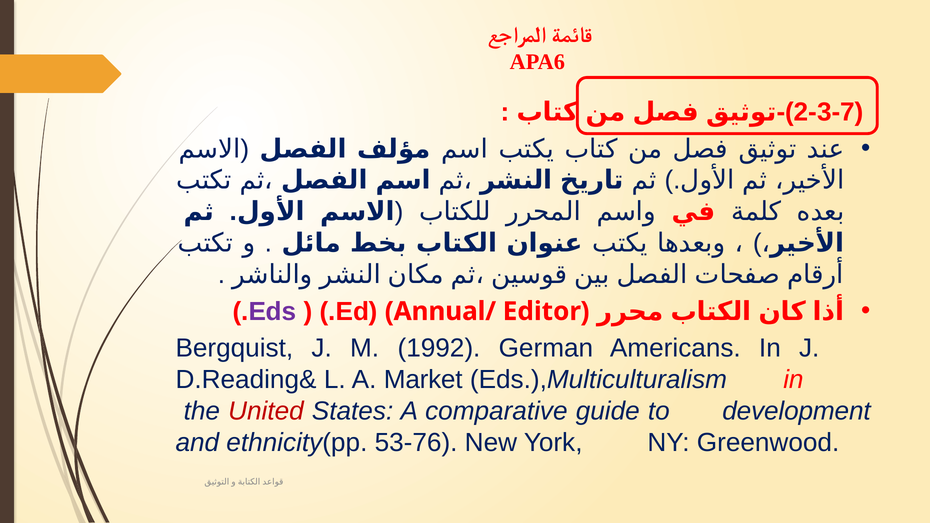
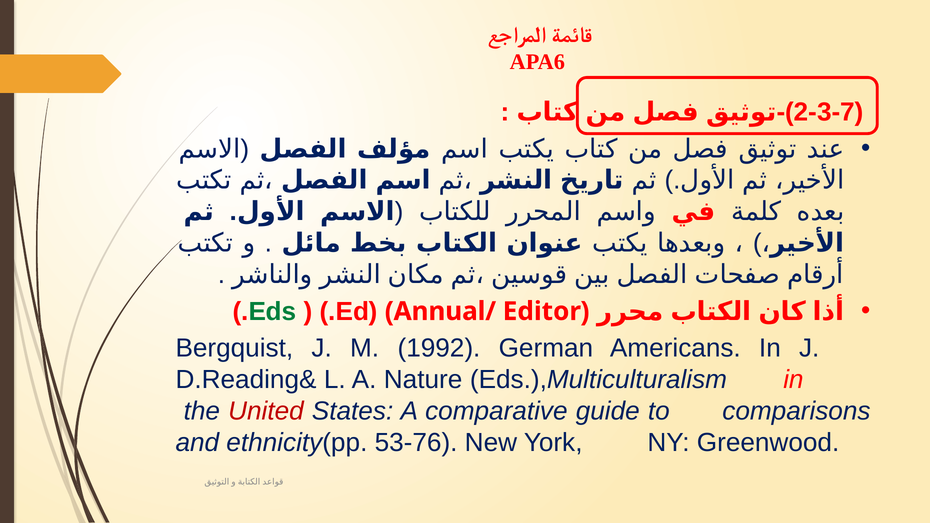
Eds colour: purple -> green (272, 311)
Market: Market -> Nature (423, 380)
development: development -> comparisons (796, 411)
